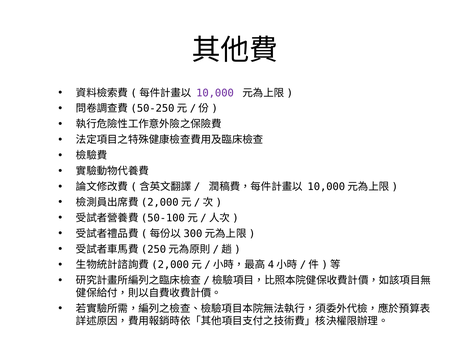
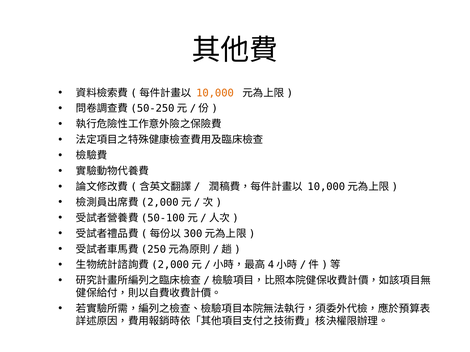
10,000 colour: purple -> orange (215, 93)
